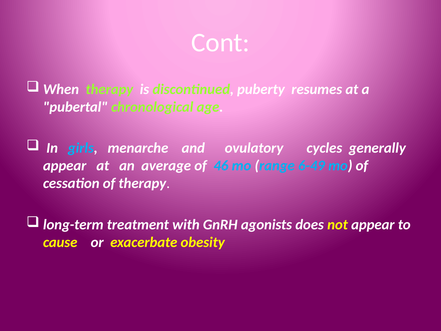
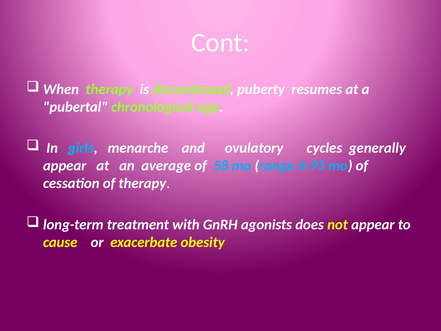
46: 46 -> 58 (221, 166)
6-49: 6-49 -> 6-93 (312, 166)
